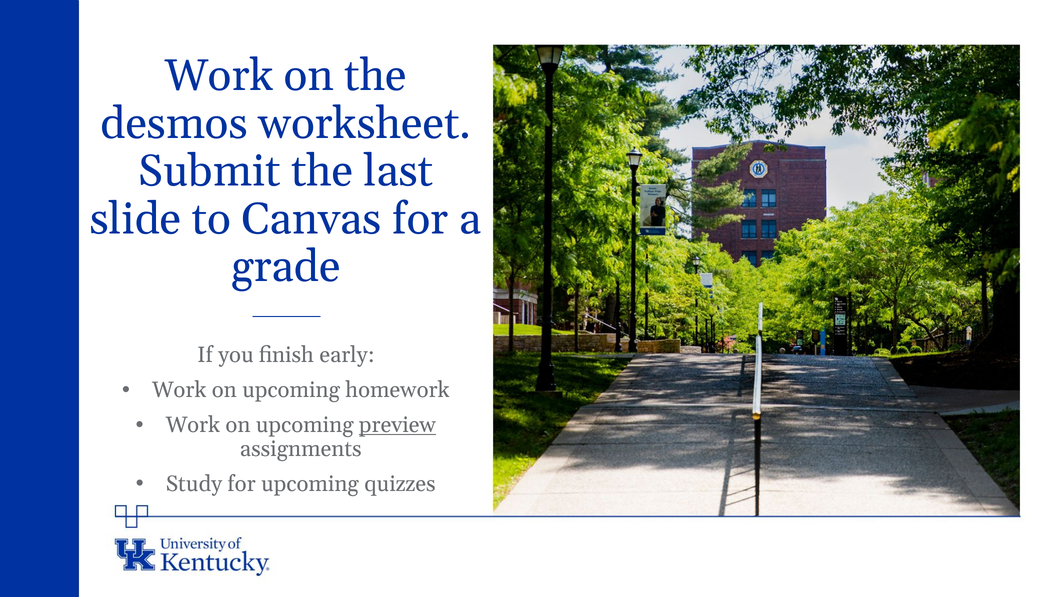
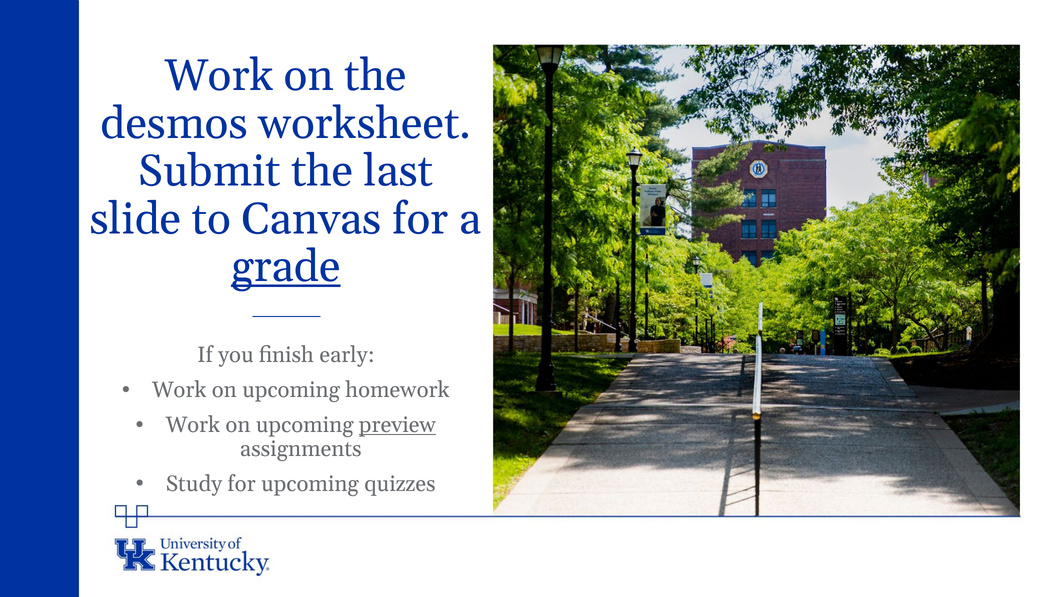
grade underline: none -> present (286, 267)
